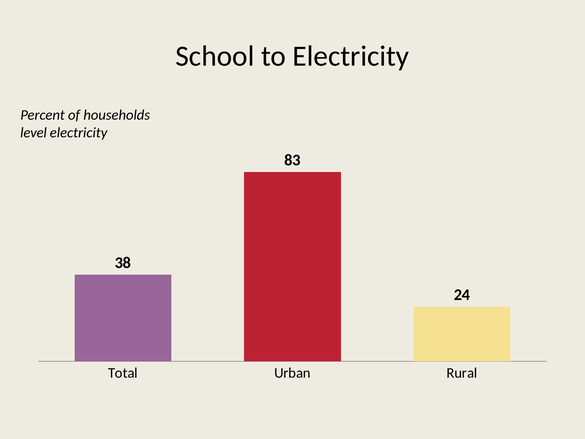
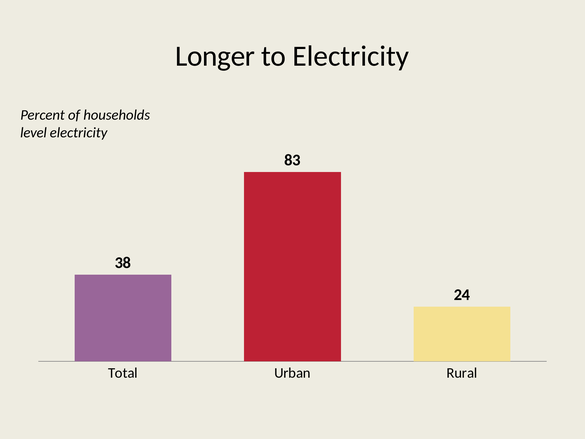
School: School -> Longer (215, 56)
